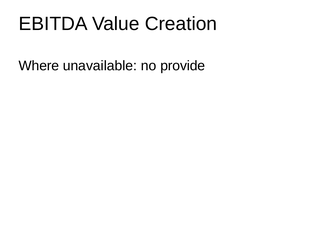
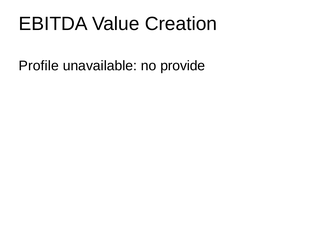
Where: Where -> Profile (39, 66)
